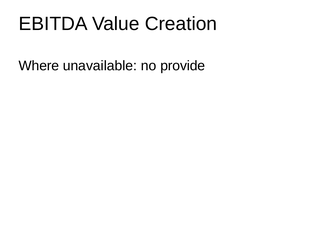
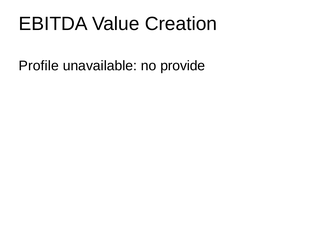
Where: Where -> Profile (39, 66)
